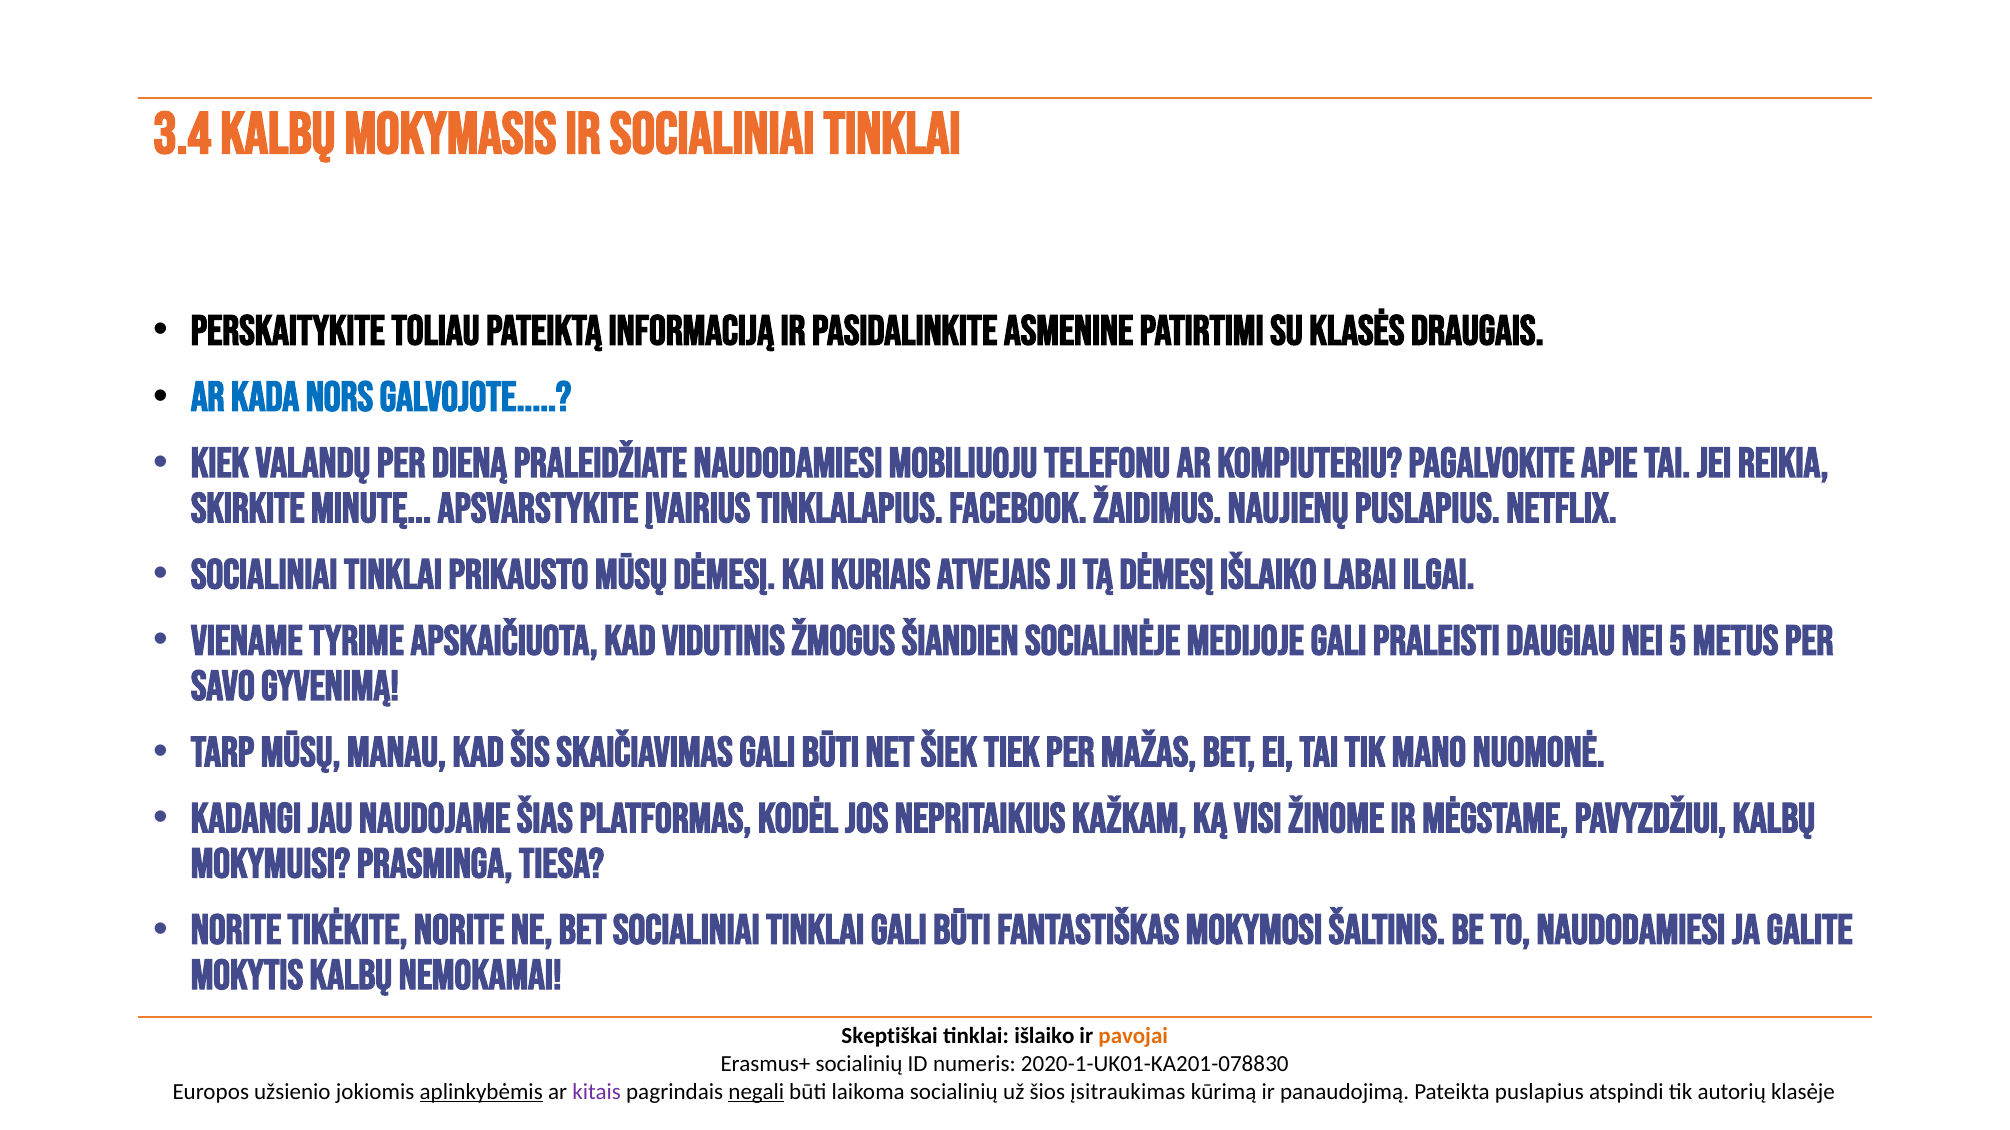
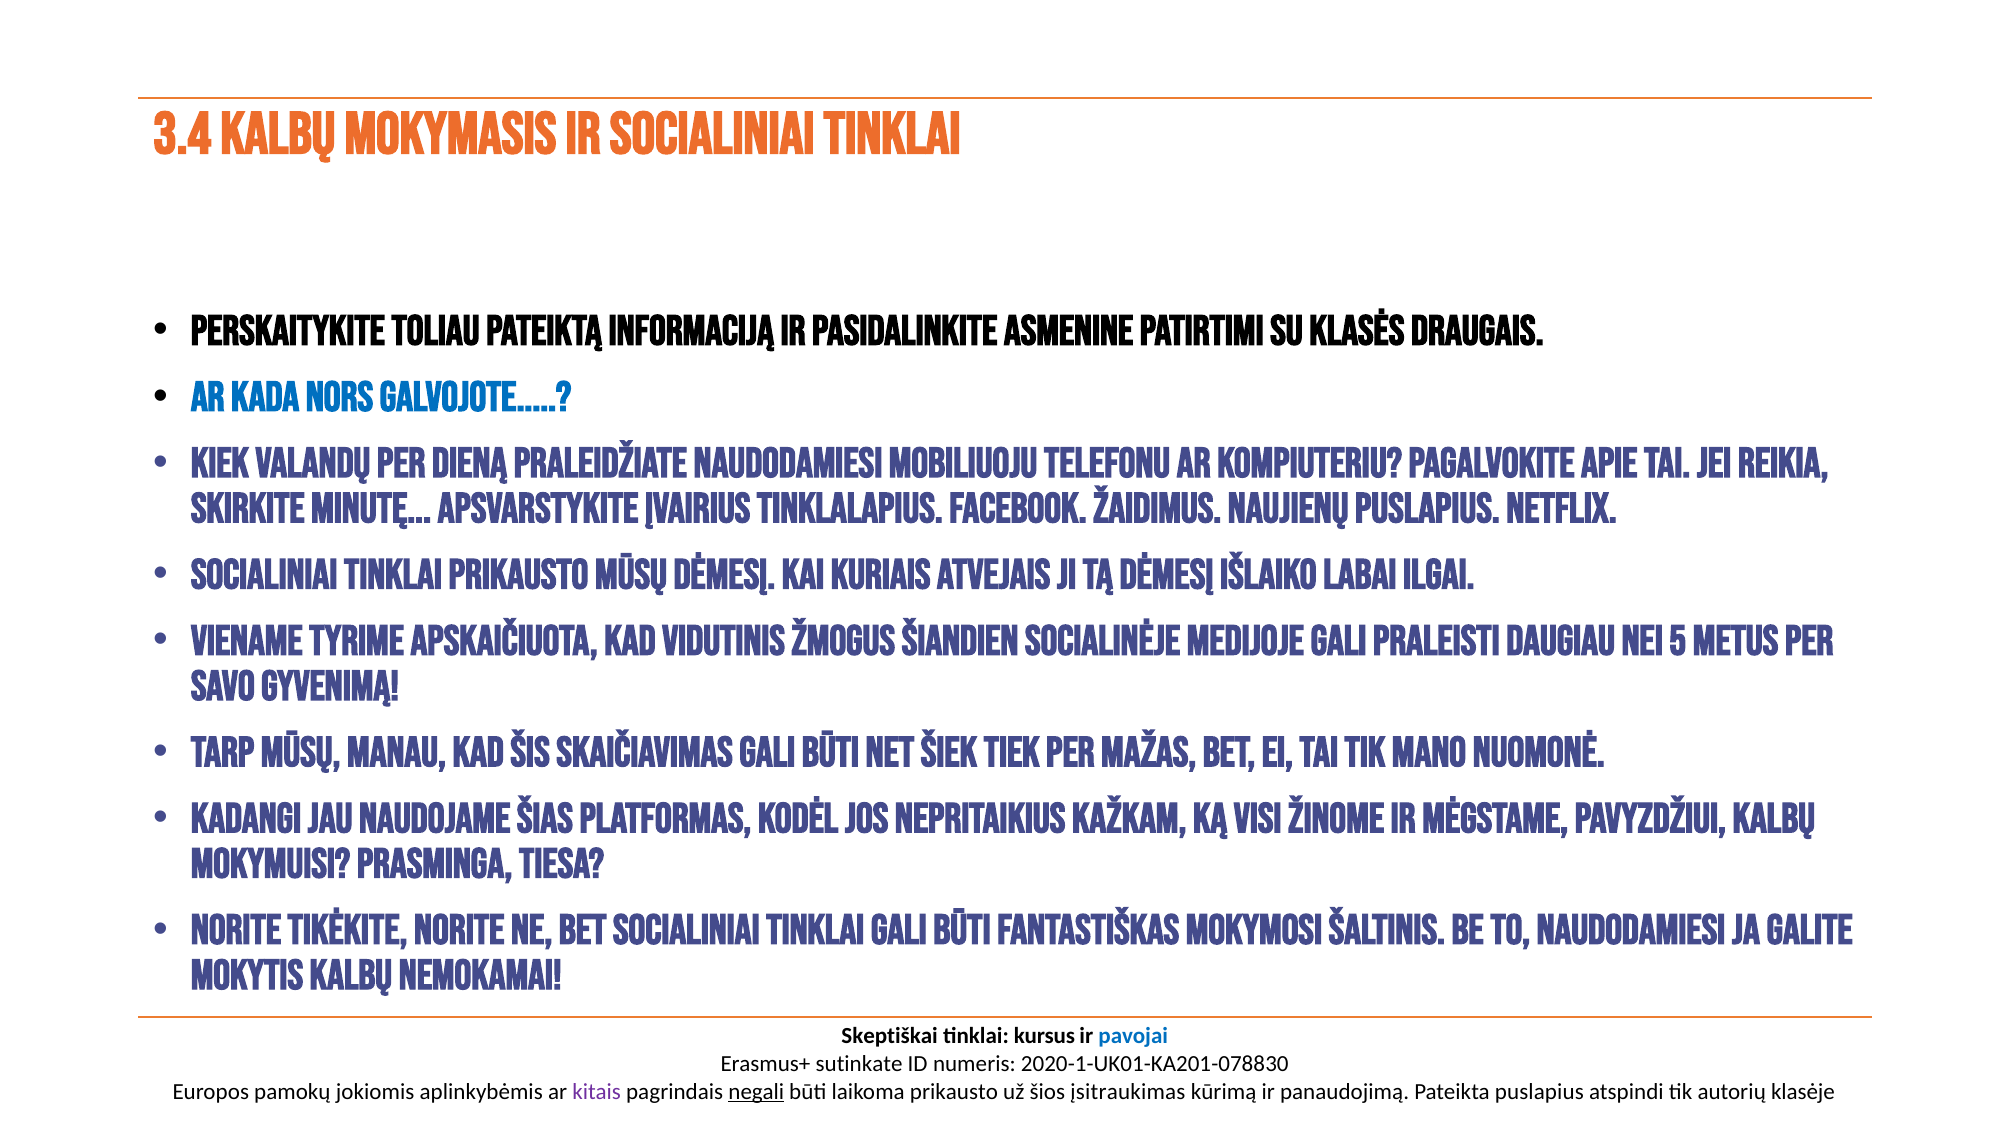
tinklai išlaiko: išlaiko -> kursus (1044, 1037)
pavojai colour: orange -> blue (1133, 1037)
Erasmus+ socialinių: socialinių -> sutinkate (859, 1064)
užsienio: užsienio -> pamokų (292, 1092)
aplinkybėmis underline: present -> none (481, 1092)
laikoma socialinių: socialinių -> prikausto (954, 1092)
